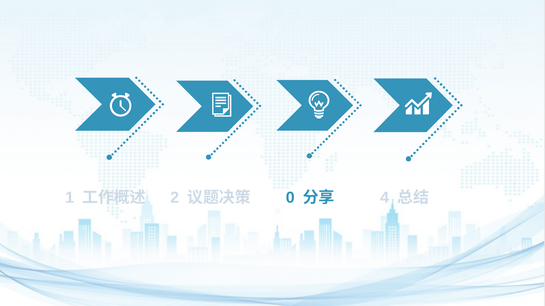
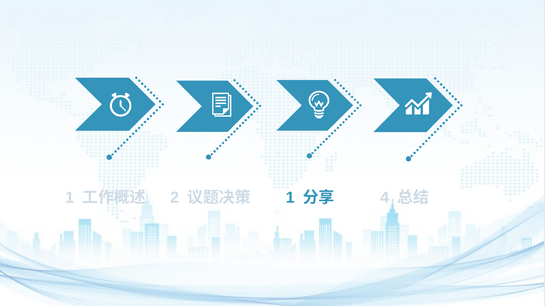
0: 0 -> 1 (290, 198)
